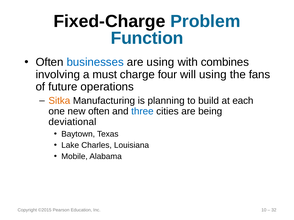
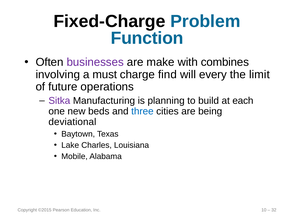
businesses colour: blue -> purple (95, 62)
are using: using -> make (160, 62)
four: four -> find (167, 75)
will using: using -> every (213, 75)
fans: fans -> limit (259, 75)
Sitka colour: orange -> purple (59, 101)
new often: often -> beds (99, 112)
